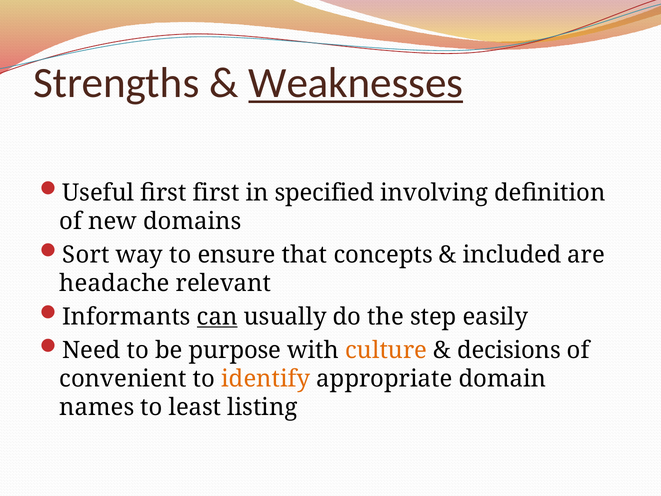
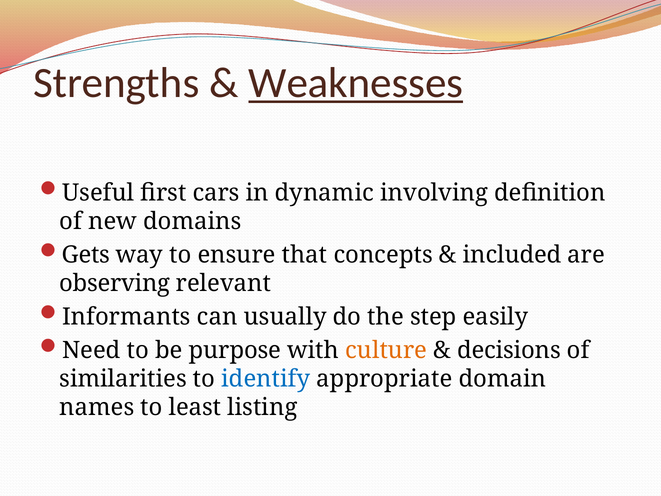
first first: first -> cars (216, 193)
specified: specified -> dynamic (324, 193)
Sort: Sort -> Gets (86, 255)
headache: headache -> observing (115, 283)
can underline: present -> none (217, 317)
convenient: convenient -> similarities (123, 379)
identify colour: orange -> blue (266, 379)
